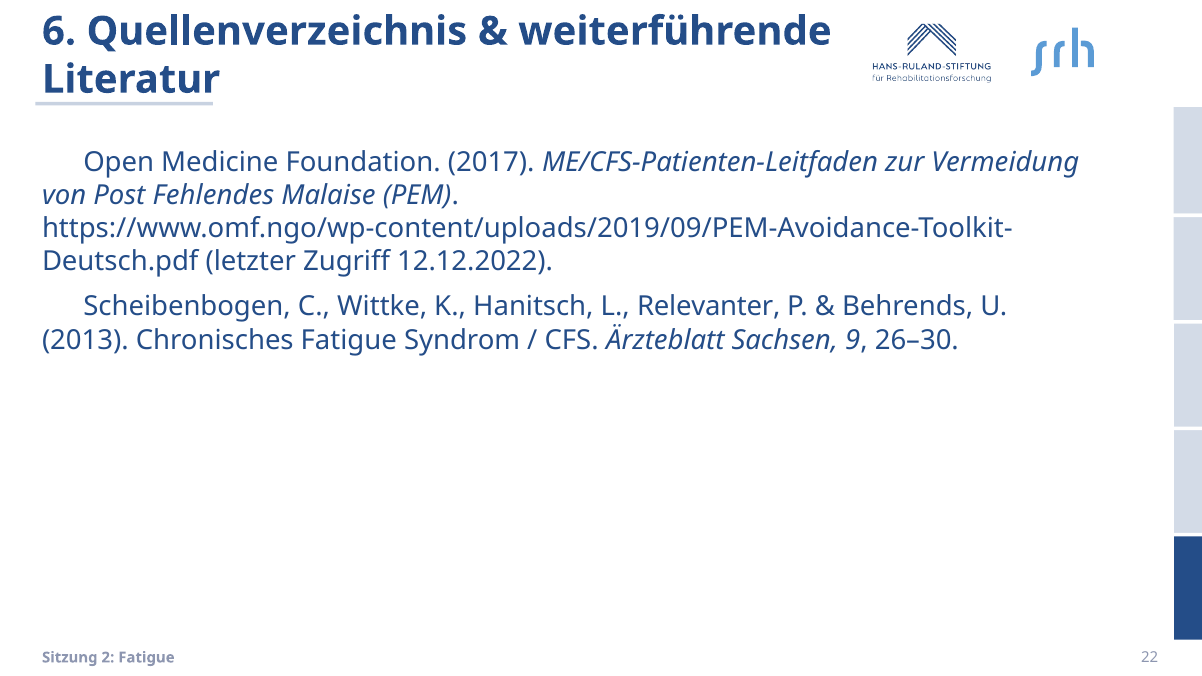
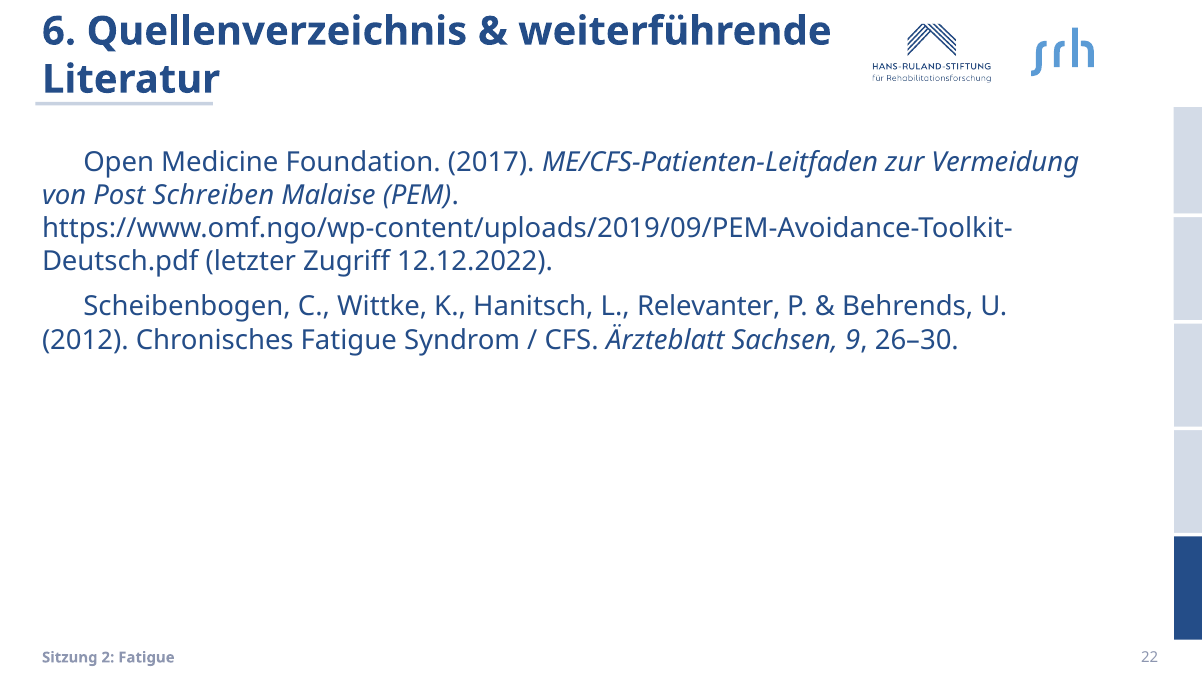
Fehlendes: Fehlendes -> Schreiben (213, 195)
2013: 2013 -> 2012 (85, 340)
